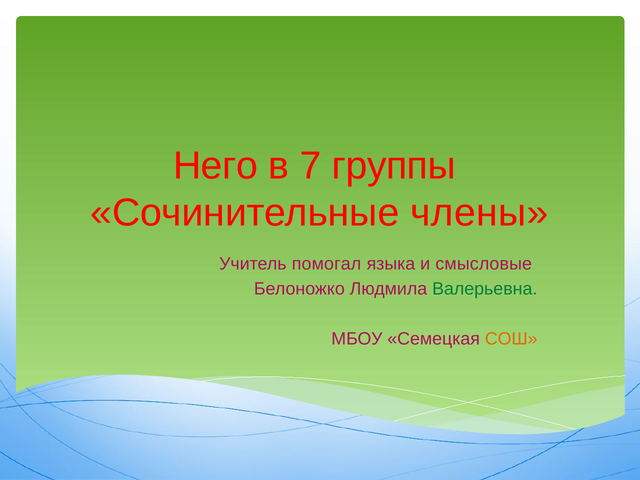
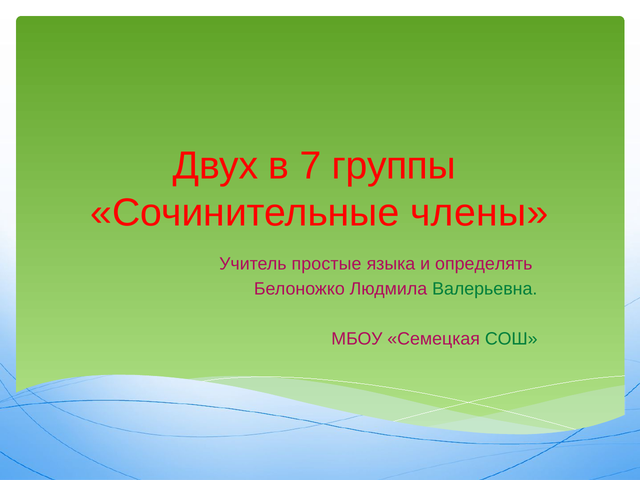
Него: Него -> Двух (216, 166)
помогал: помогал -> простые (327, 264)
смысловые: смысловые -> определять (484, 264)
СОШ colour: orange -> green (511, 339)
